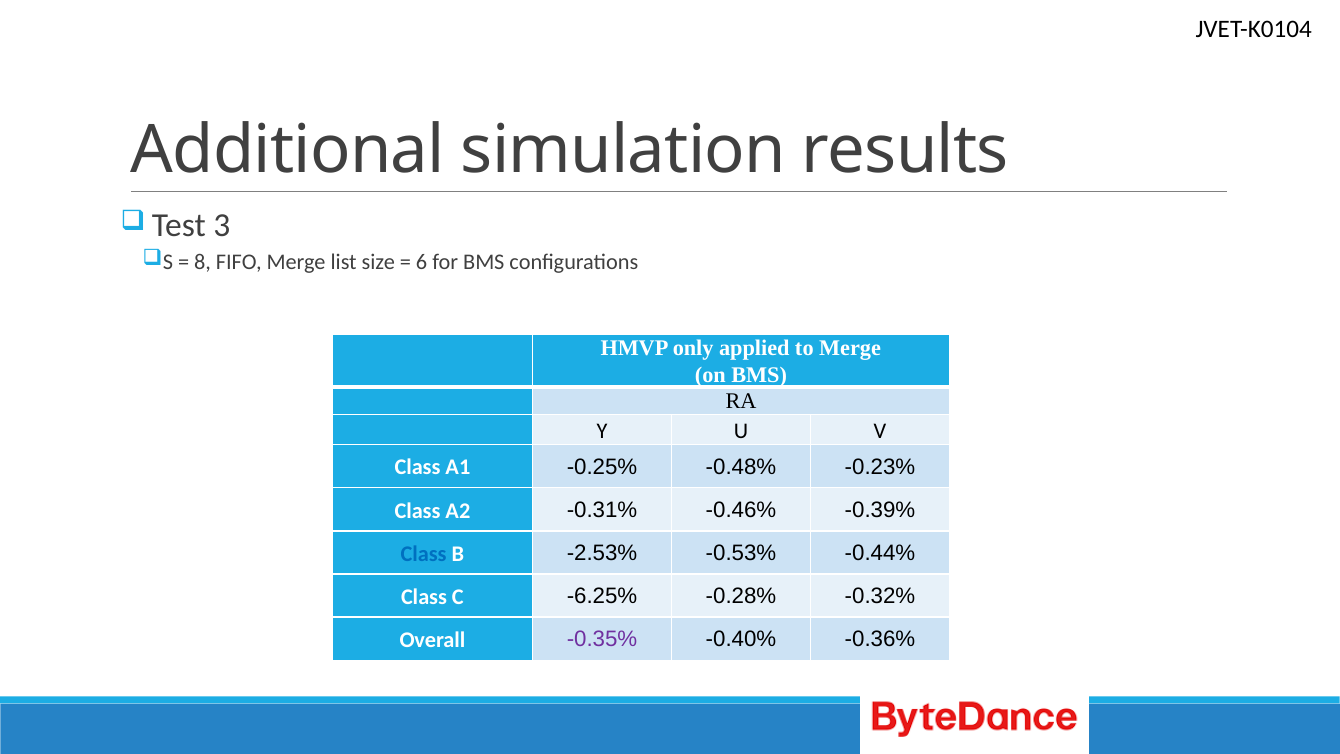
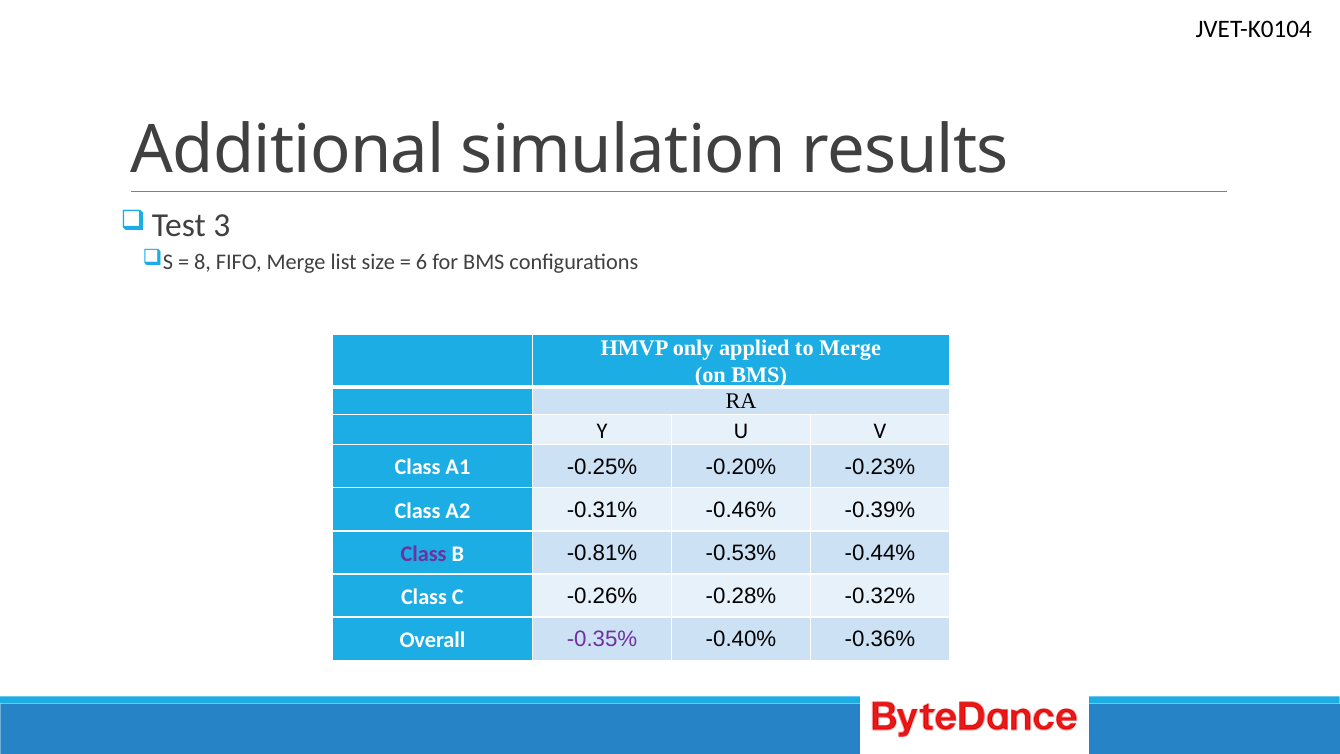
-0.48%: -0.48% -> -0.20% (741, 467)
Class colour: blue -> purple (424, 554)
-2.53%: -2.53% -> -0.81% (602, 553)
-6.25%: -6.25% -> -0.26% (602, 596)
